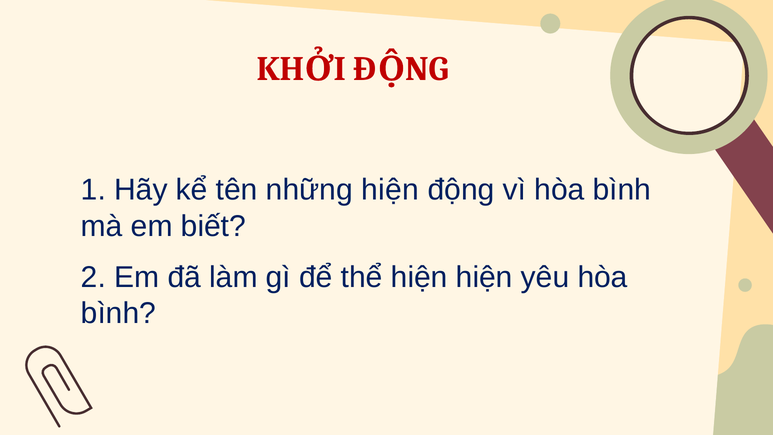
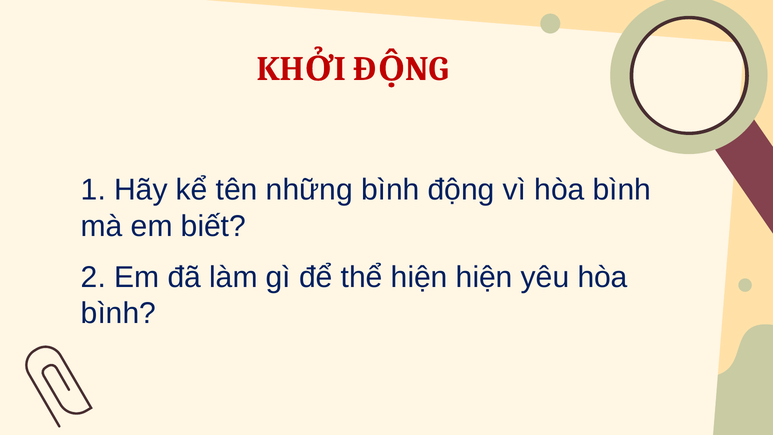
những hiện: hiện -> bình (390, 190)
